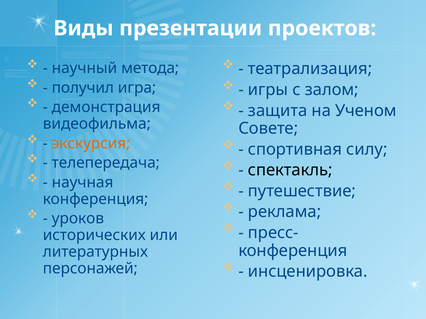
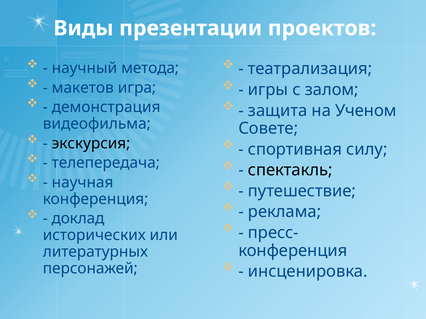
получил: получил -> макетов (83, 88)
экскурсия colour: orange -> black (91, 144)
уроков: уроков -> доклад (78, 219)
